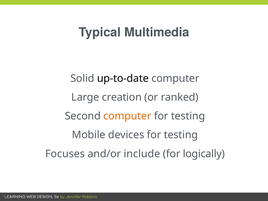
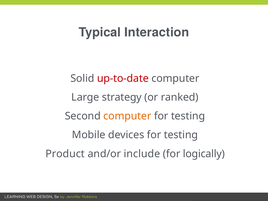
Multimedia: Multimedia -> Interaction (157, 32)
up-to-date colour: black -> red (123, 78)
creation: creation -> strategy (122, 97)
Focuses: Focuses -> Product (65, 154)
